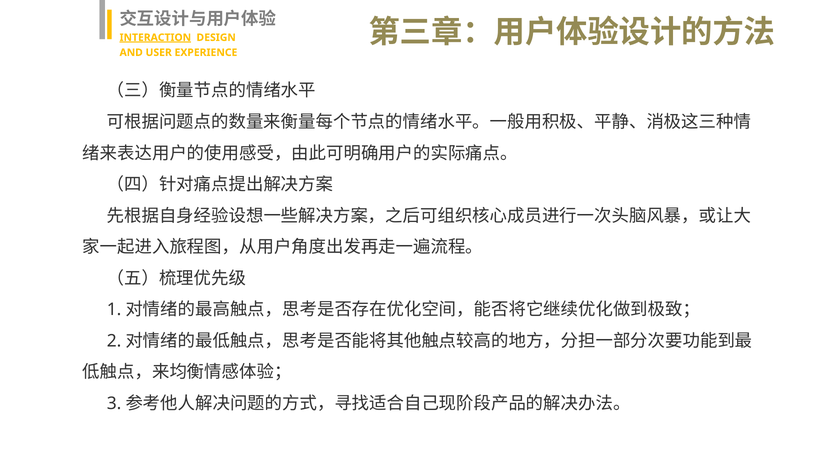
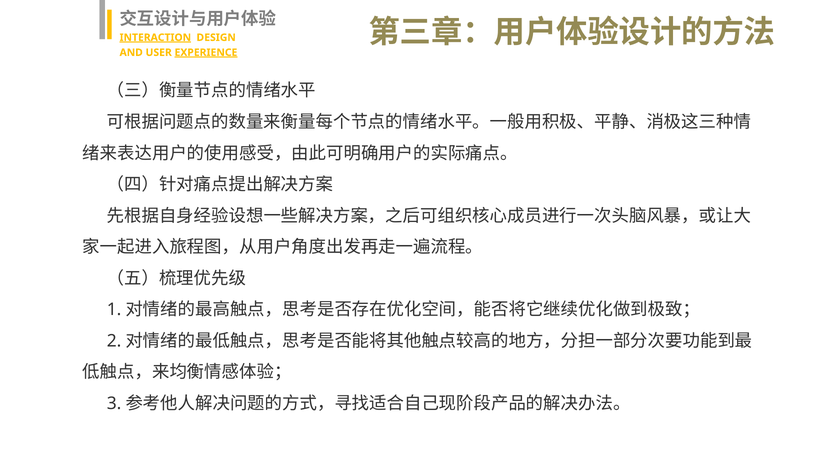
EXPERIENCE underline: none -> present (206, 53)
